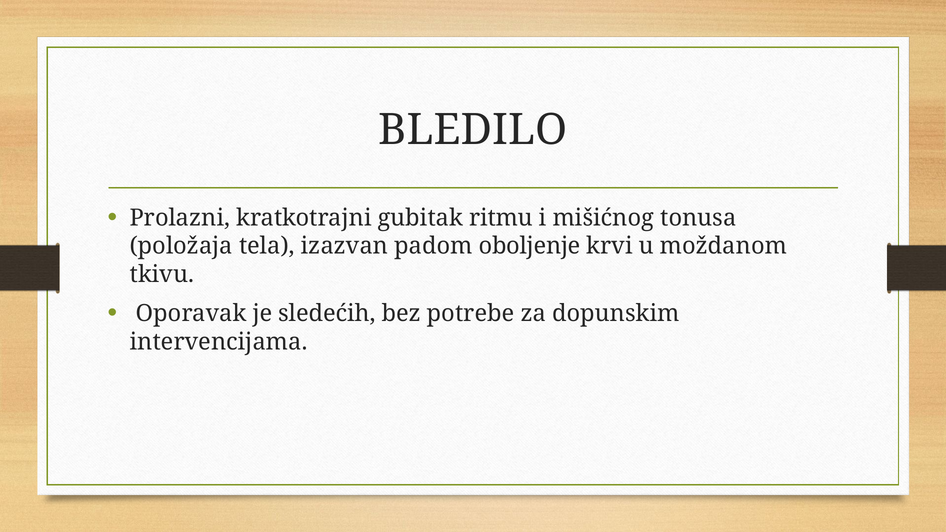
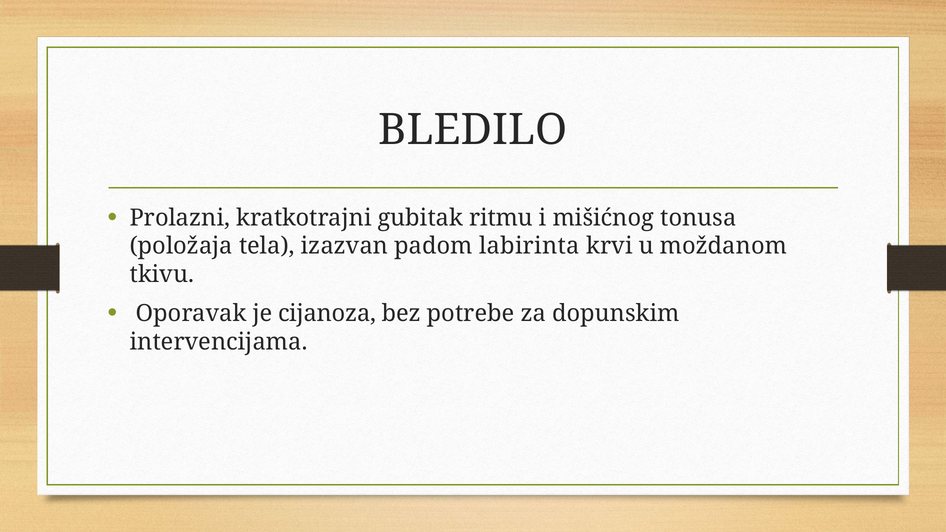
oboljenje: oboljenje -> labirinta (529, 246)
sledećih: sledećih -> cijanoza (327, 314)
